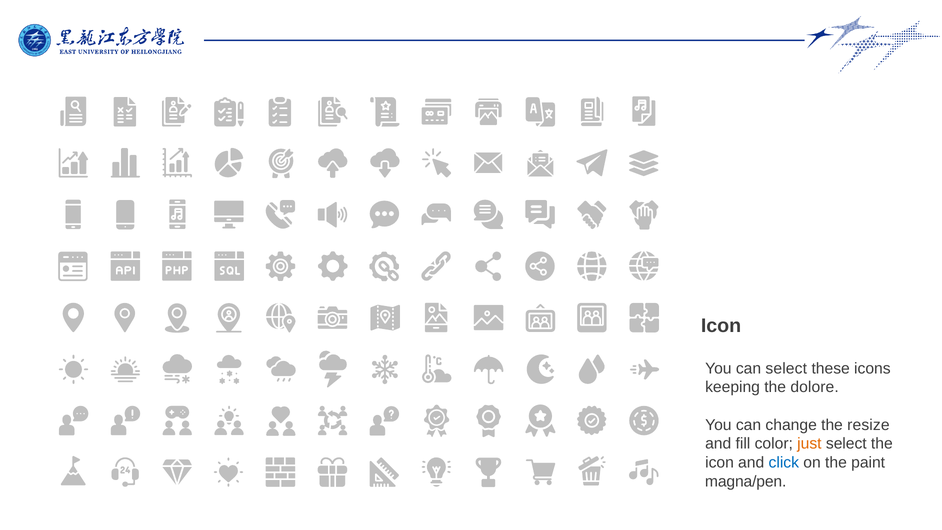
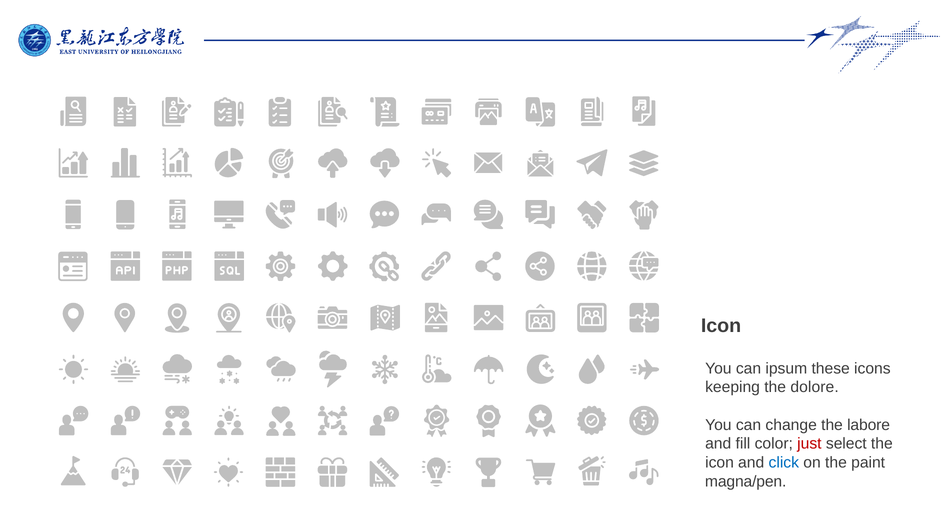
can select: select -> ipsum (786, 368)
resize: resize -> labore (869, 425)
just colour: orange -> red (809, 444)
